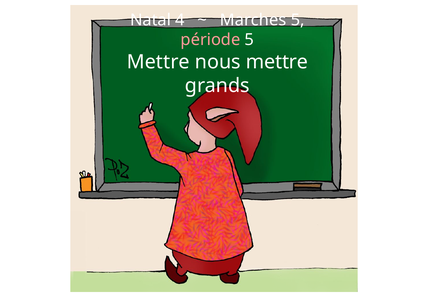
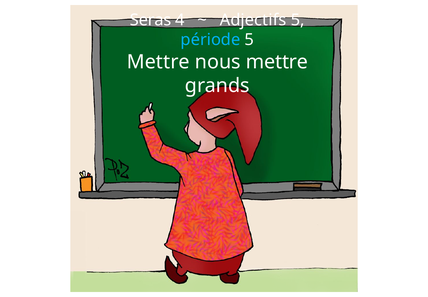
Natal: Natal -> Seras (151, 20)
Marches: Marches -> Adjectifs (253, 20)
période colour: pink -> light blue (211, 40)
